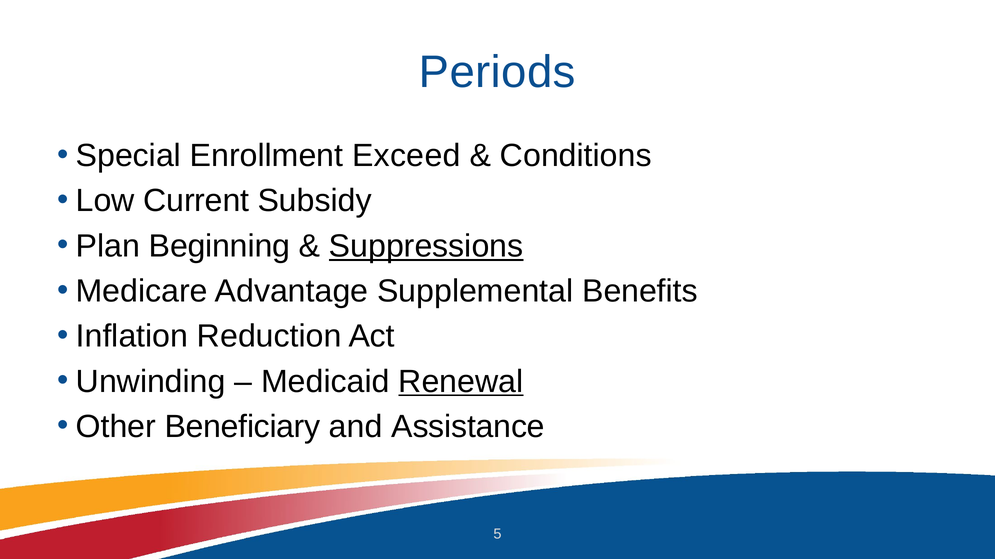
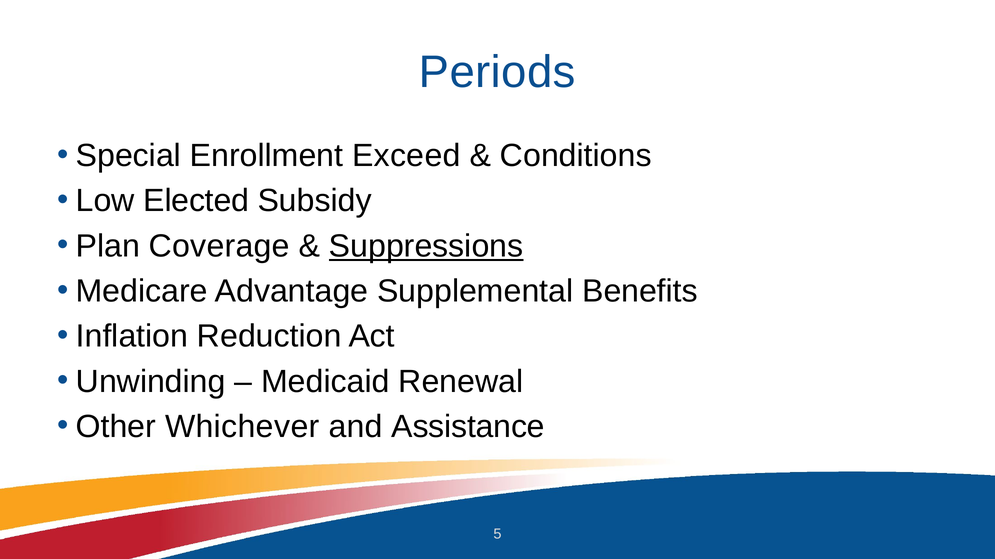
Current: Current -> Elected (196, 201)
Beginning: Beginning -> Coverage (219, 246)
Renewal underline: present -> none (461, 382)
Beneficiary: Beneficiary -> Whichever (242, 427)
